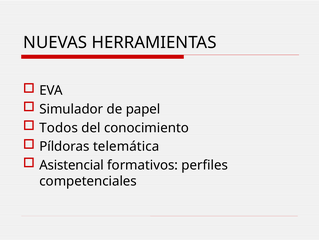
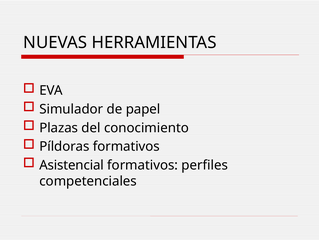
Todos: Todos -> Plazas (59, 127)
Píldoras telemática: telemática -> formativos (126, 146)
